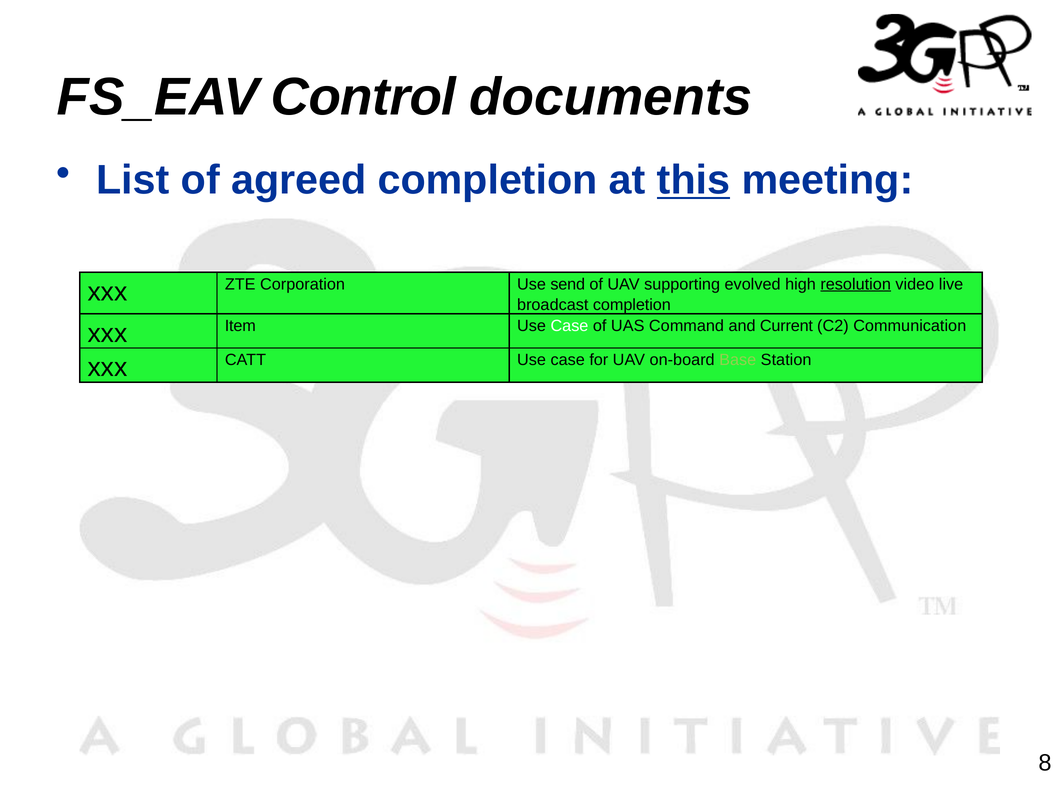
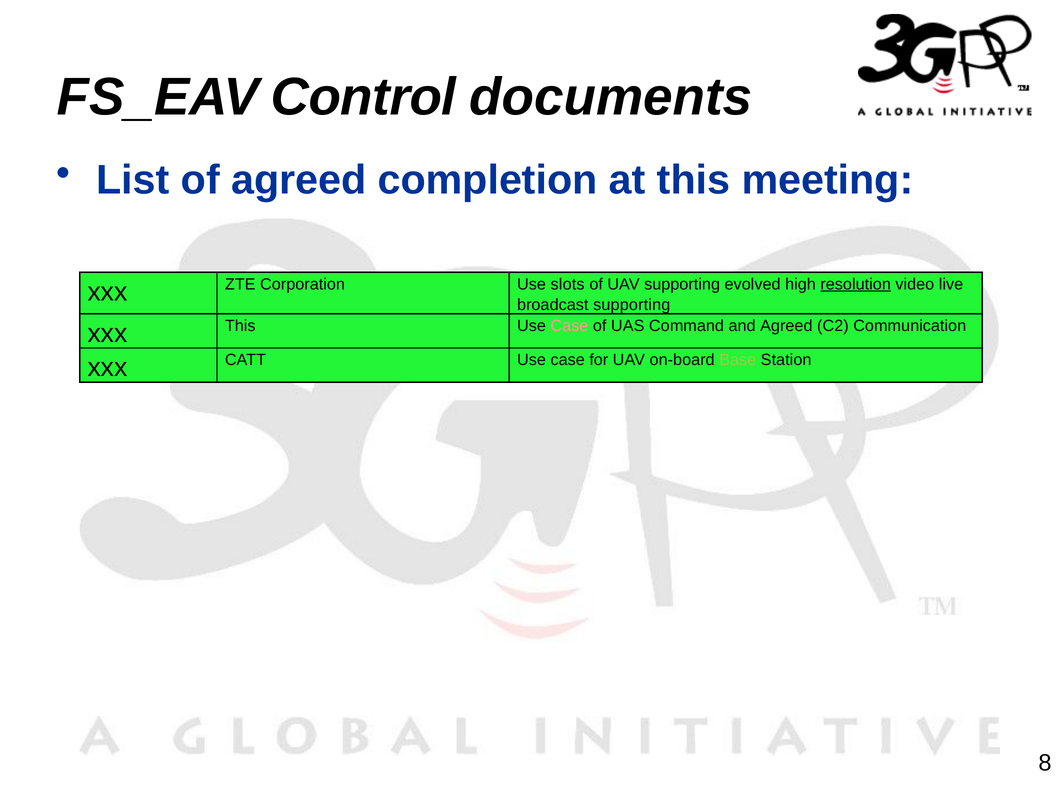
this underline: present -> none (694, 180)
send: send -> slots (568, 284)
broadcast completion: completion -> supporting (632, 305)
xxx Item: Item -> This (240, 325)
Case colour: white -> pink (569, 325)
and Current: Current -> Agreed (786, 325)
